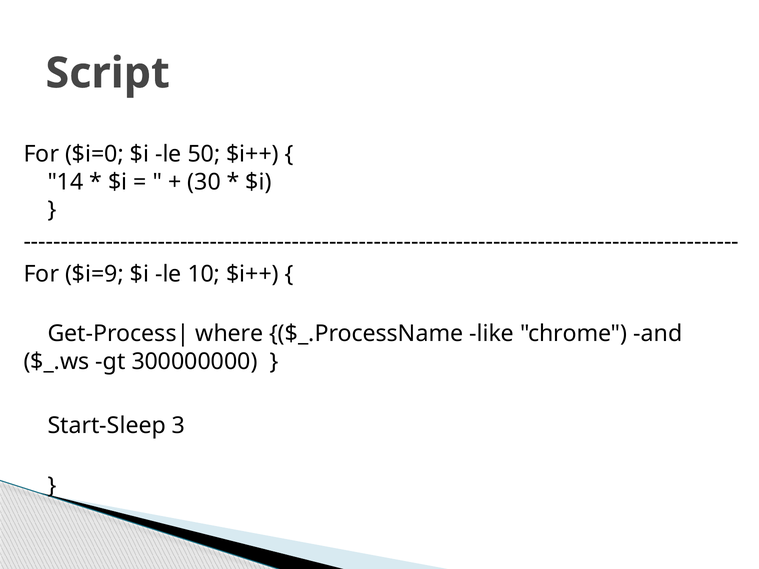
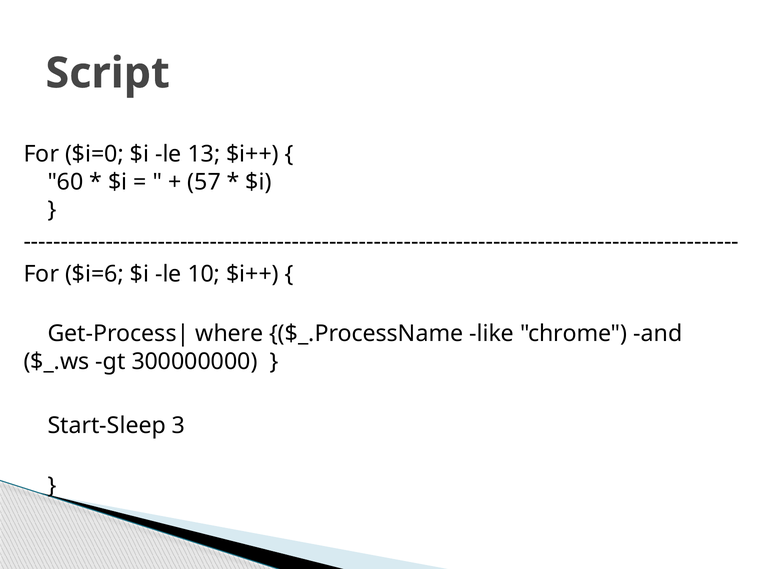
50: 50 -> 13 (204, 154)
14: 14 -> 60 (66, 182)
30: 30 -> 57 (204, 182)
$i=9: $i=9 -> $i=6 (94, 274)
